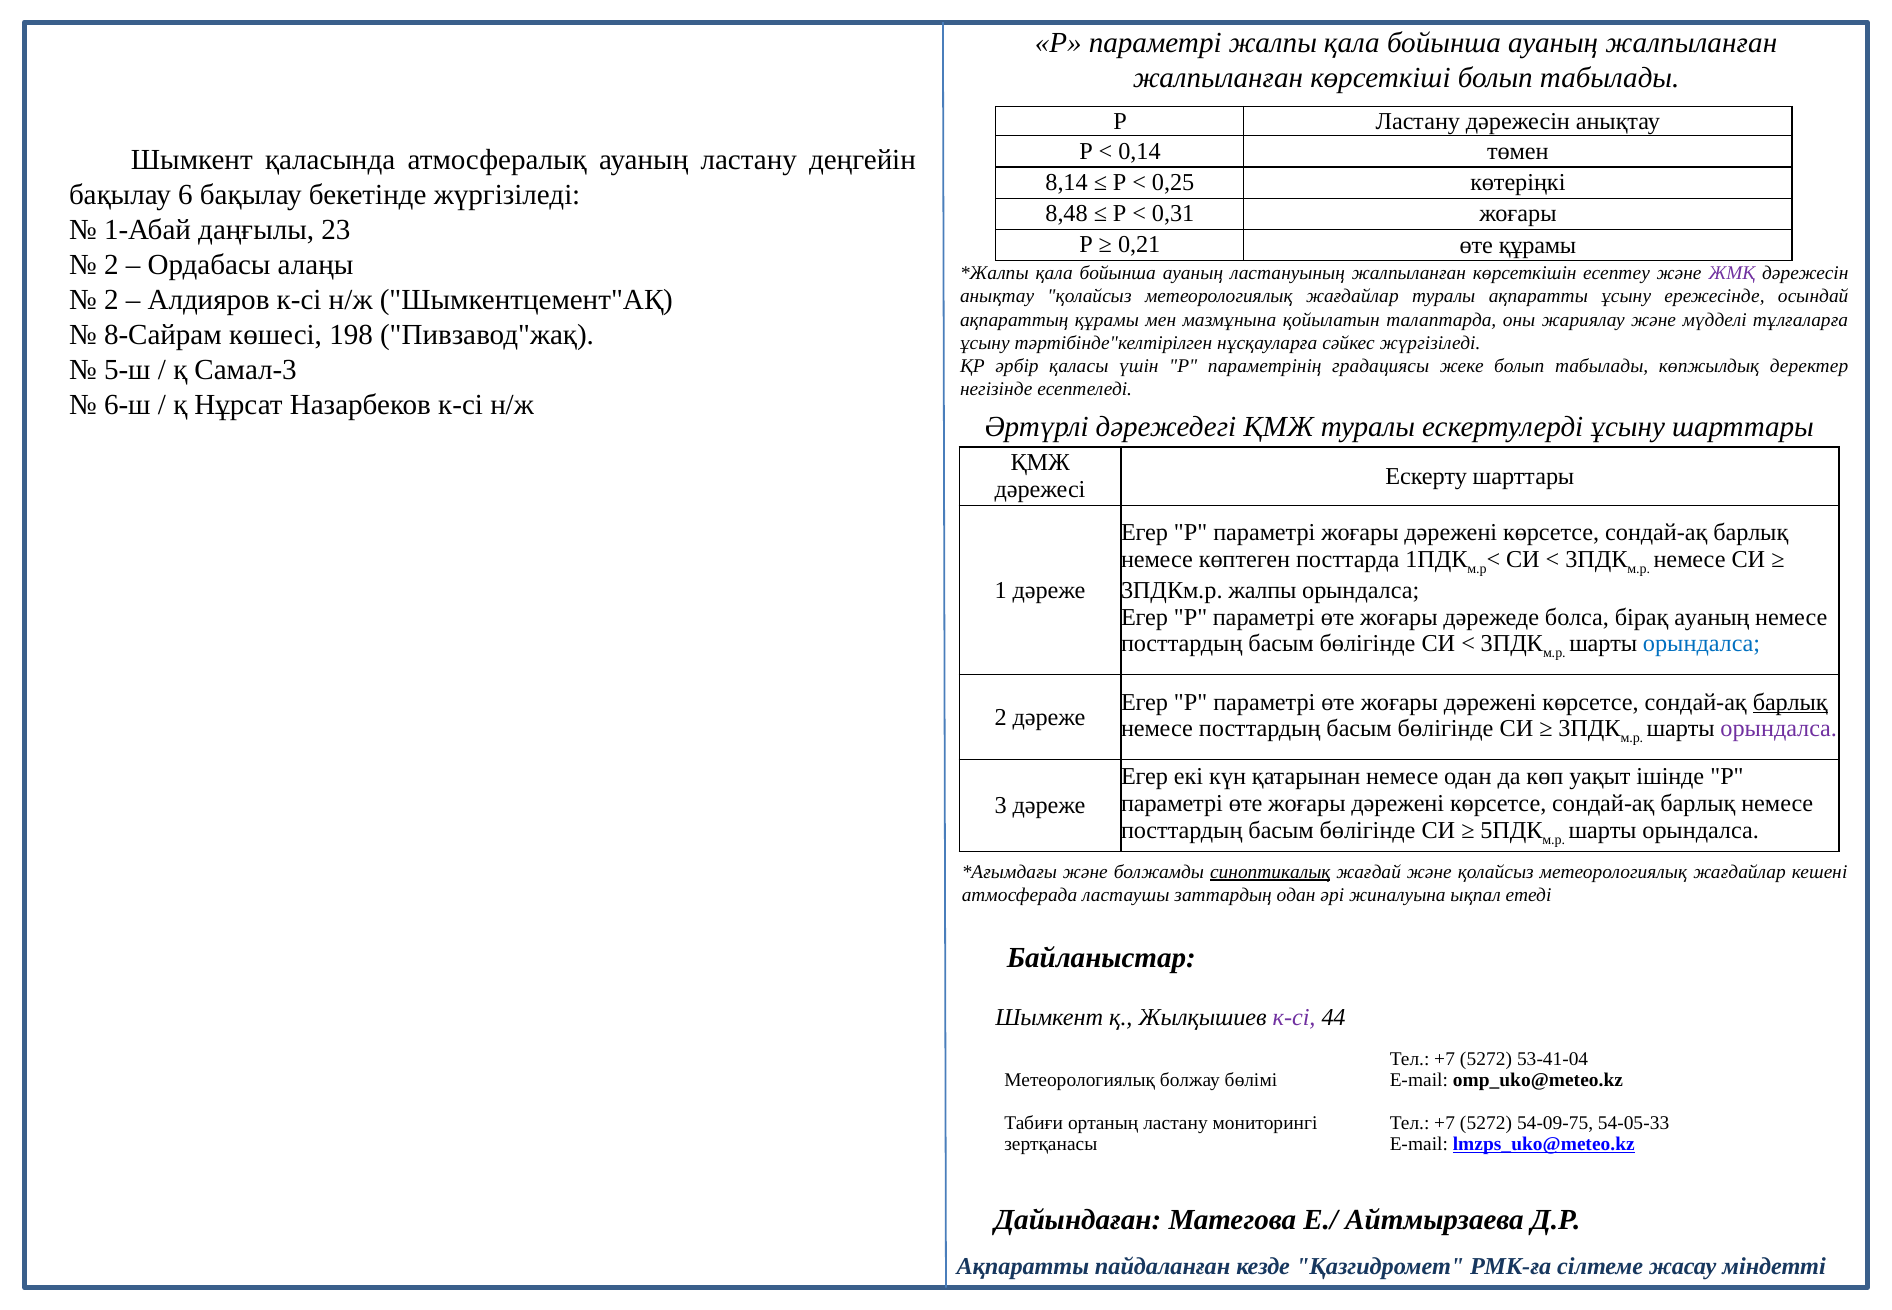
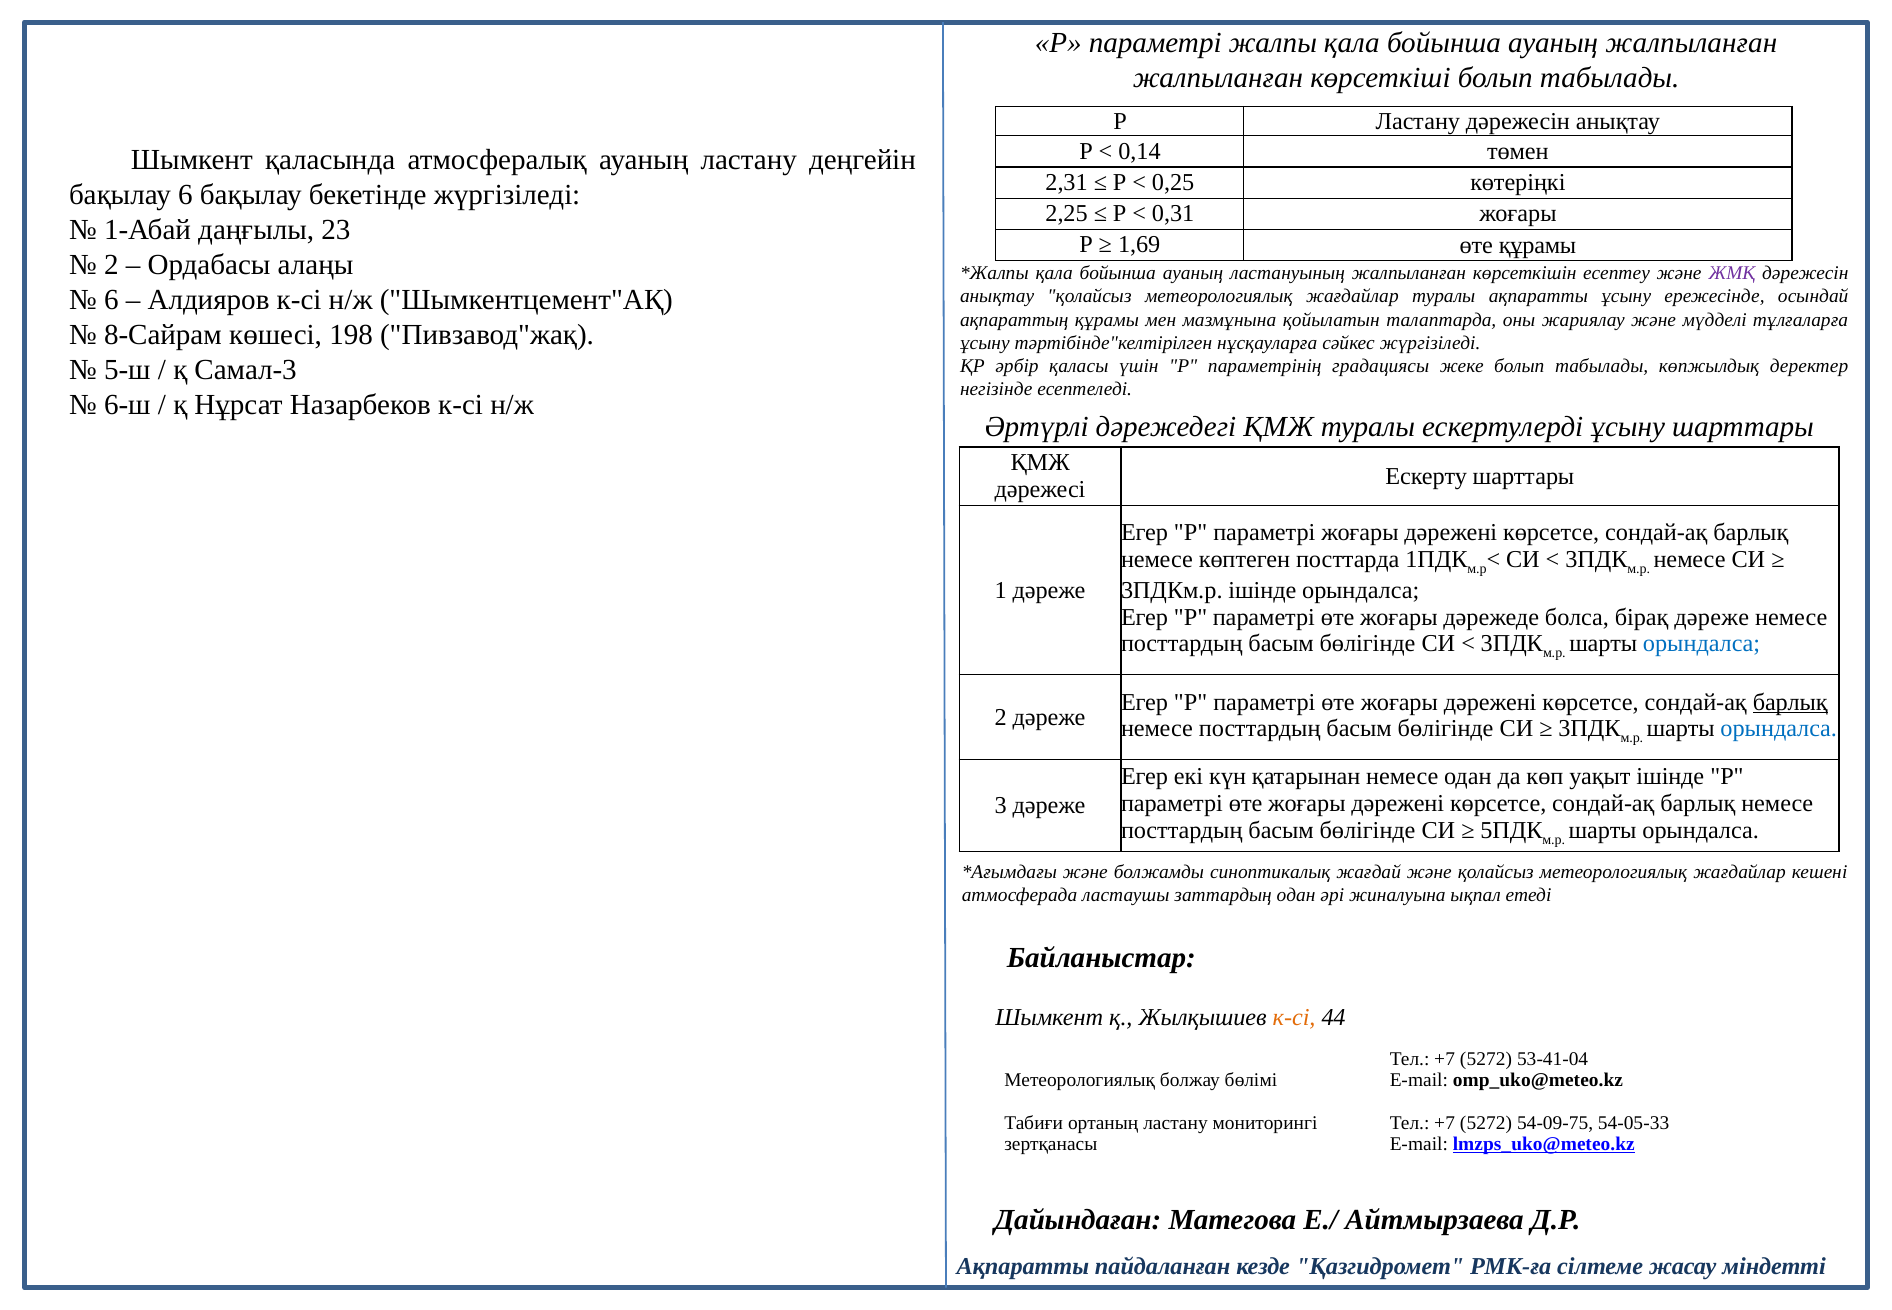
8,14: 8,14 -> 2,31 (1067, 182)
8,48: 8,48 -> 2,25 (1067, 214)
0,21: 0,21 -> 1,69 (1139, 245)
2: 2 -> 6 (111, 300)
3ПДКм.р жалпы: жалпы -> ішінде (1262, 590)
бірақ ауаның: ауаның -> дәреже (1712, 617)
орындалса colour: purple -> blue (1779, 729)
синоптикалық underline: present -> none (1270, 871)
к-сі colour: purple -> orange (1294, 1018)
